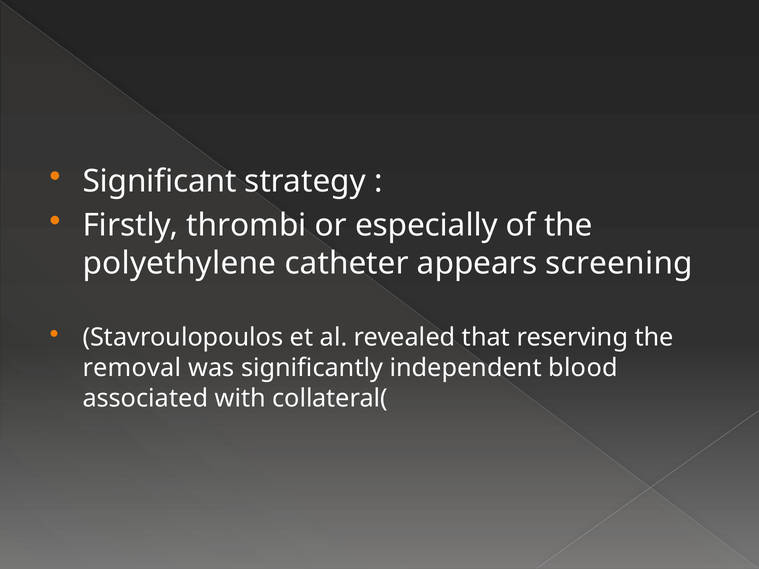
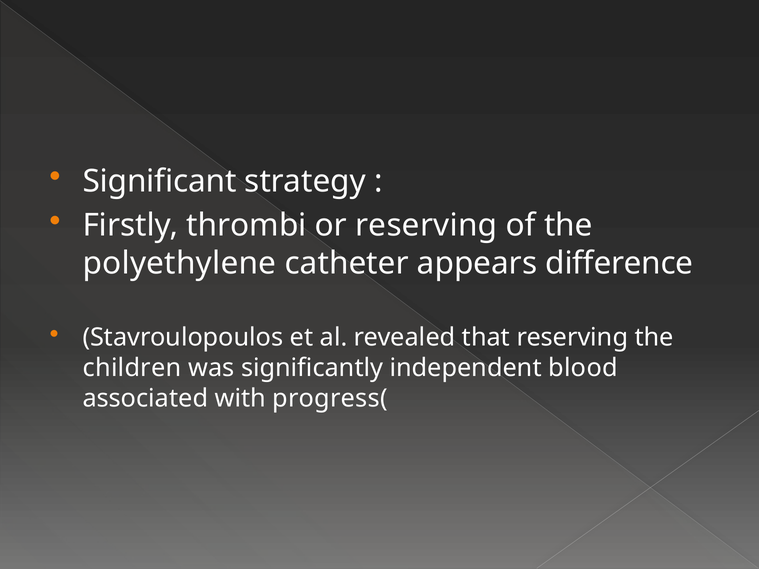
or especially: especially -> reserving (426, 225)
screening: screening -> difference (619, 263)
removal: removal -> children (132, 368)
collateral: collateral -> progress (330, 398)
